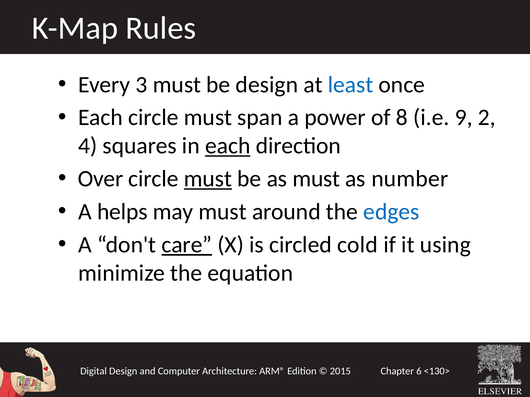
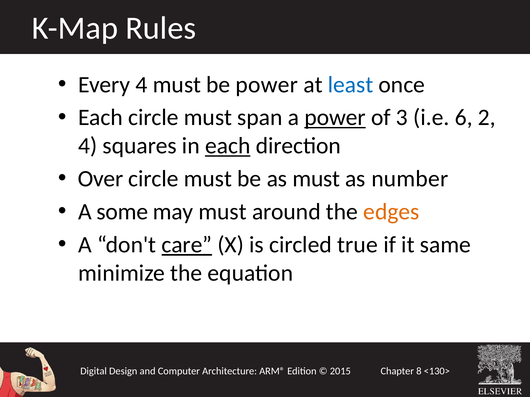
Every 3: 3 -> 4 (142, 85)
be design: design -> power (267, 85)
power underline: none -> present (335, 118)
8: 8 -> 3 (402, 118)
9: 9 -> 6 (464, 118)
must underline: present -> none (208, 179)
helps: helps -> some (122, 212)
edges colour: blue -> orange (391, 212)
cold: cold -> true (357, 245)
using: using -> same (445, 245)
6: 6 -> 8 (419, 372)
